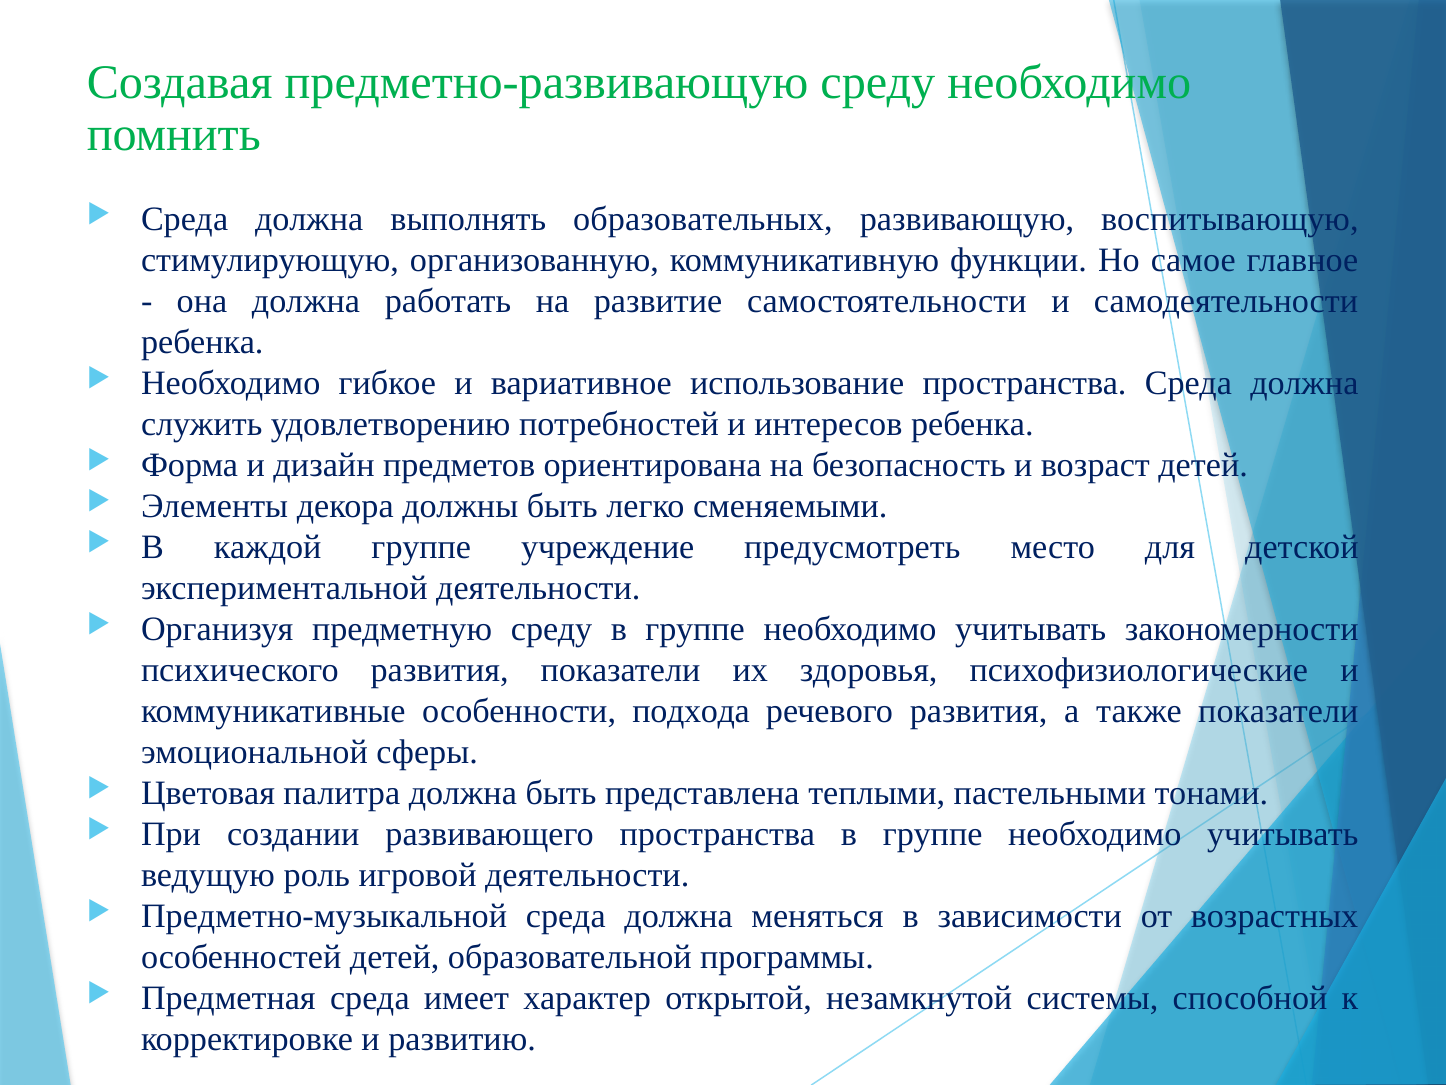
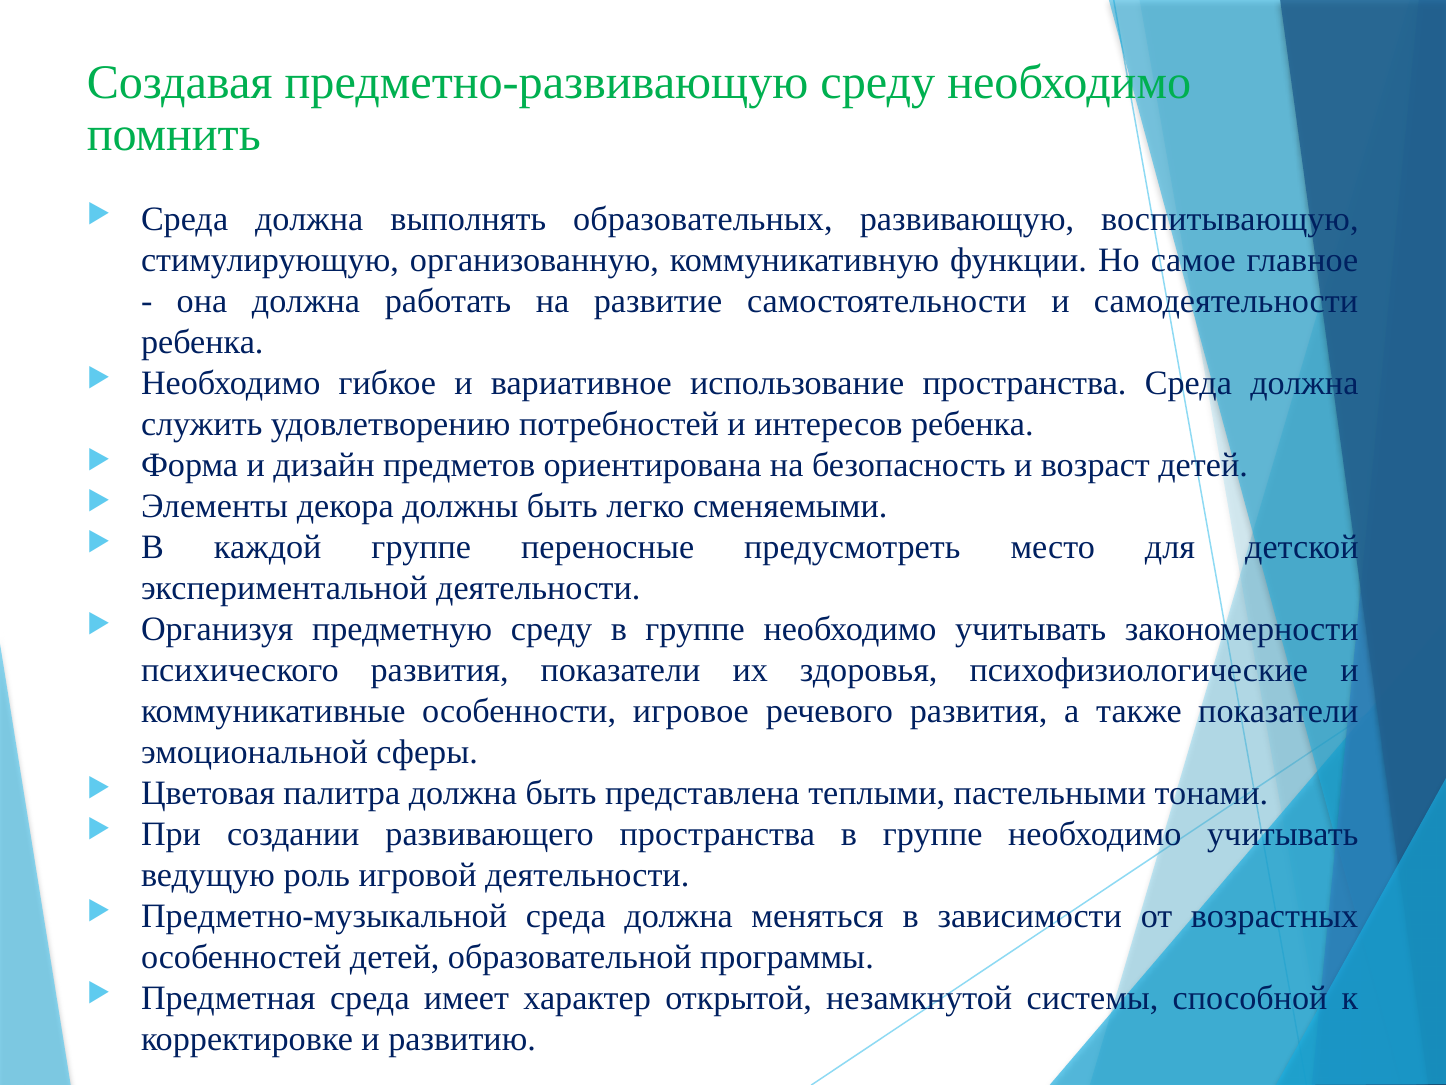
учреждение: учреждение -> переносные (608, 547)
подхода: подхода -> игровое (691, 711)
